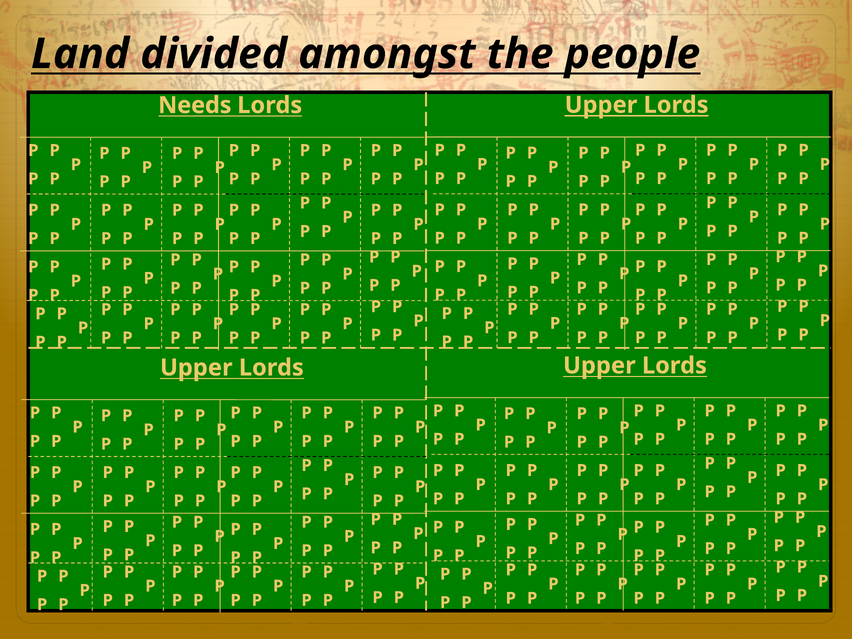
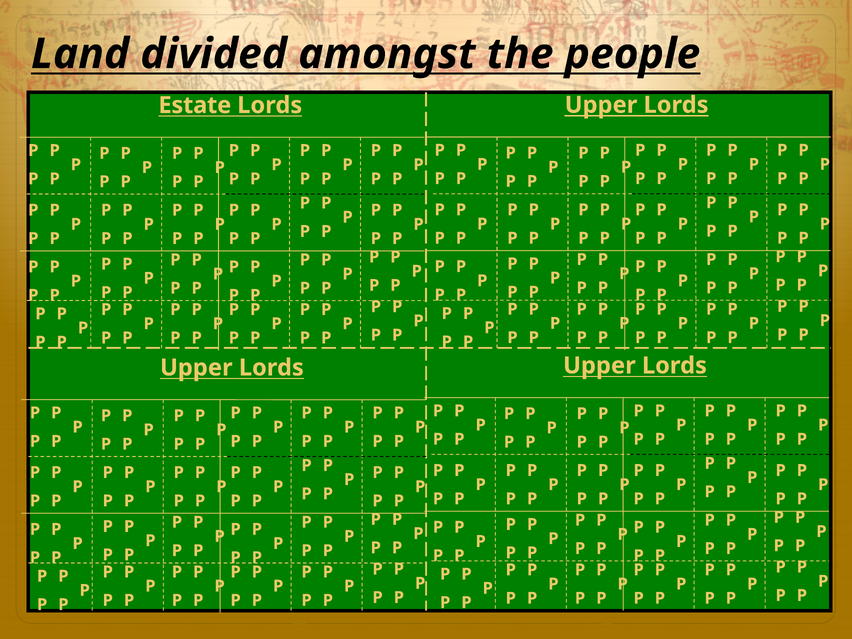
Needs: Needs -> Estate (195, 105)
